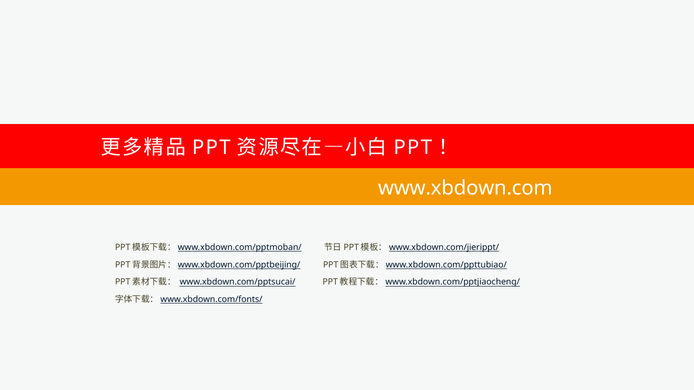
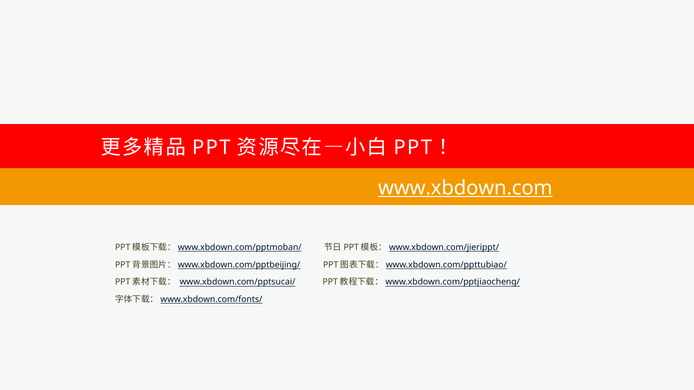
www.xbdown.com underline: none -> present (465, 188)
